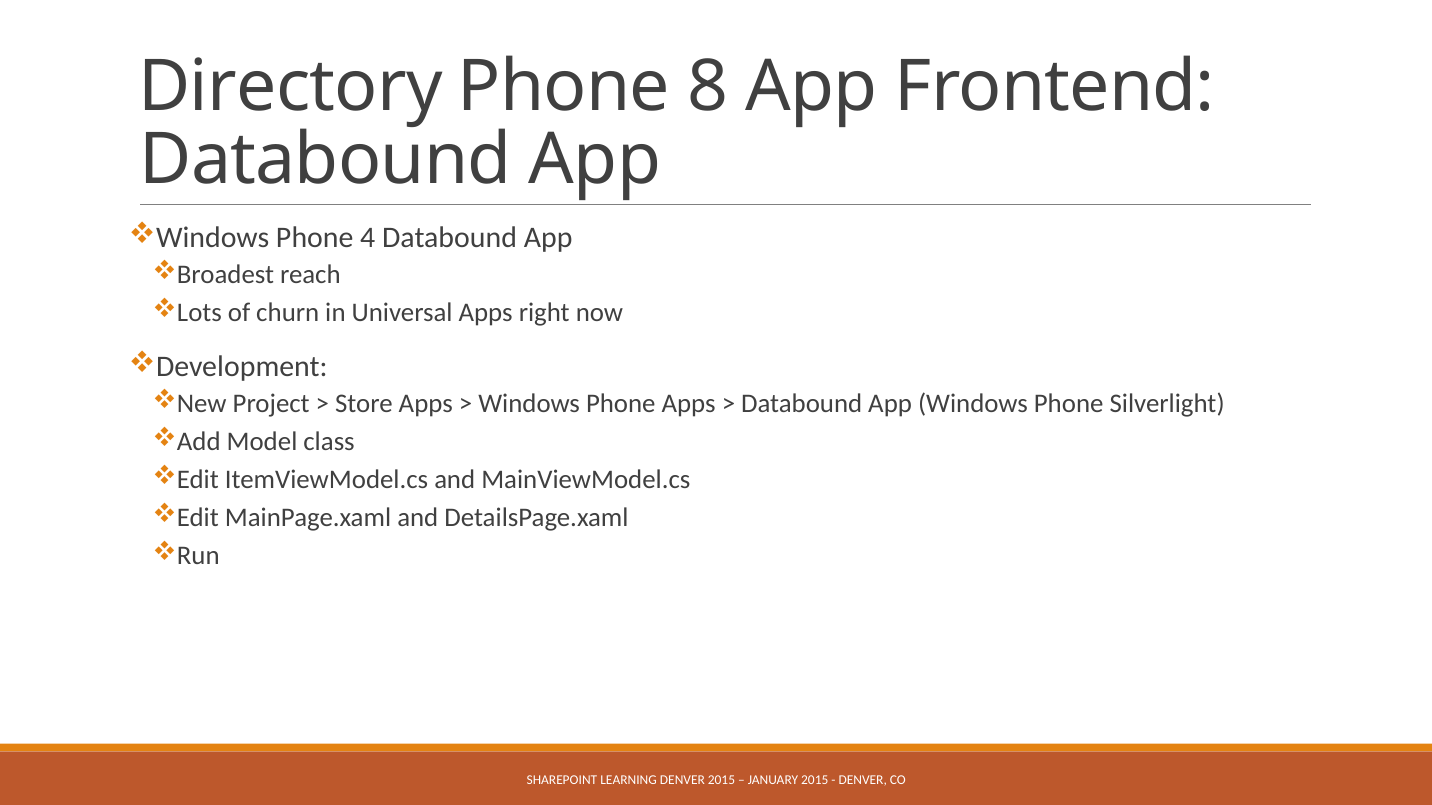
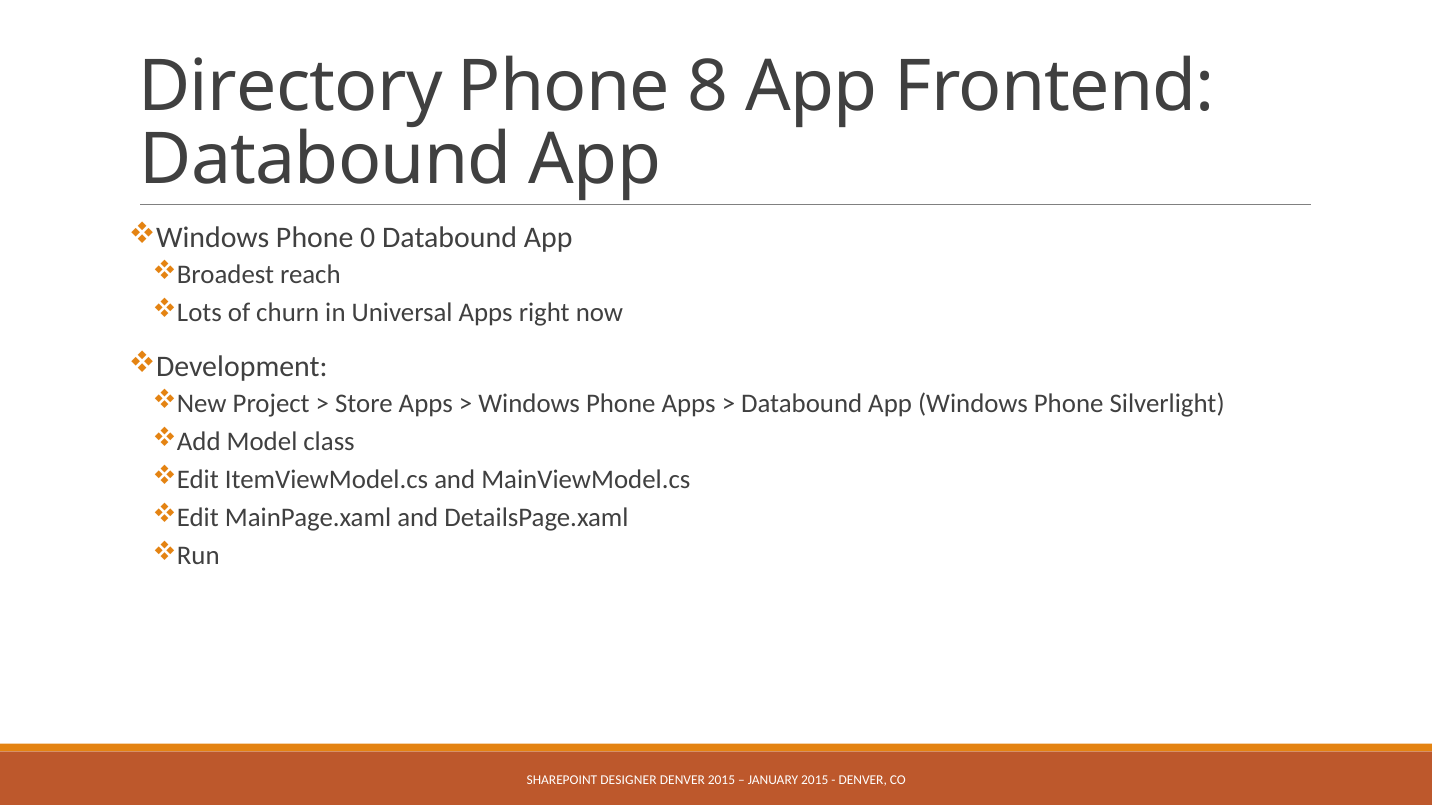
4: 4 -> 0 (368, 238)
LEARNING: LEARNING -> DESIGNER (628, 781)
